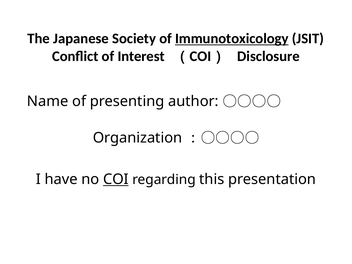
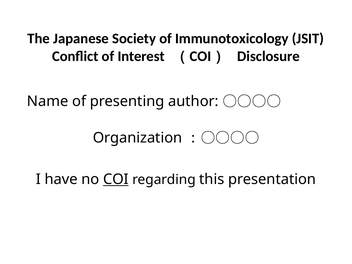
Immunotoxicology underline: present -> none (232, 39)
